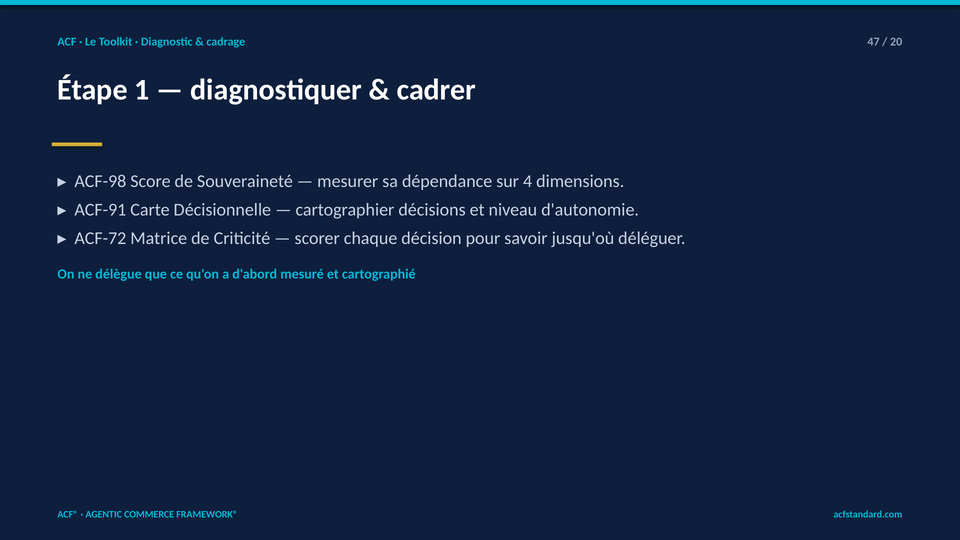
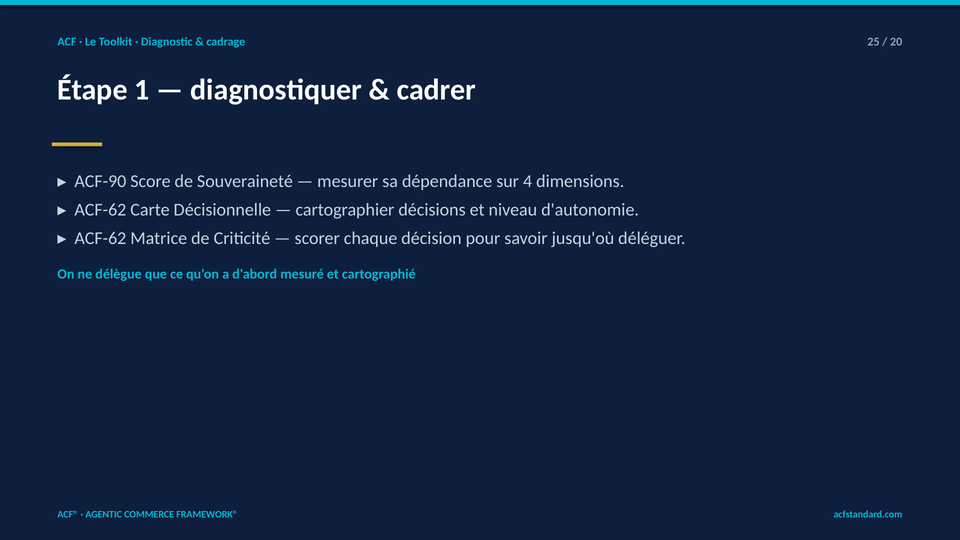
47: 47 -> 25 (874, 42)
ACF-98: ACF-98 -> ACF-90 (100, 181)
ACF-91: ACF-91 -> ACF-62 (100, 210)
ACF-72: ACF-72 -> ACF-62 (100, 238)
